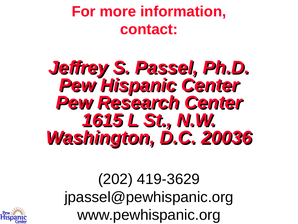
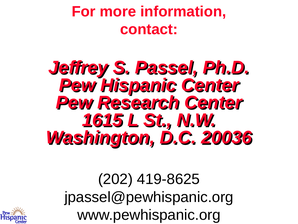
419-3629: 419-3629 -> 419-8625 (168, 179)
